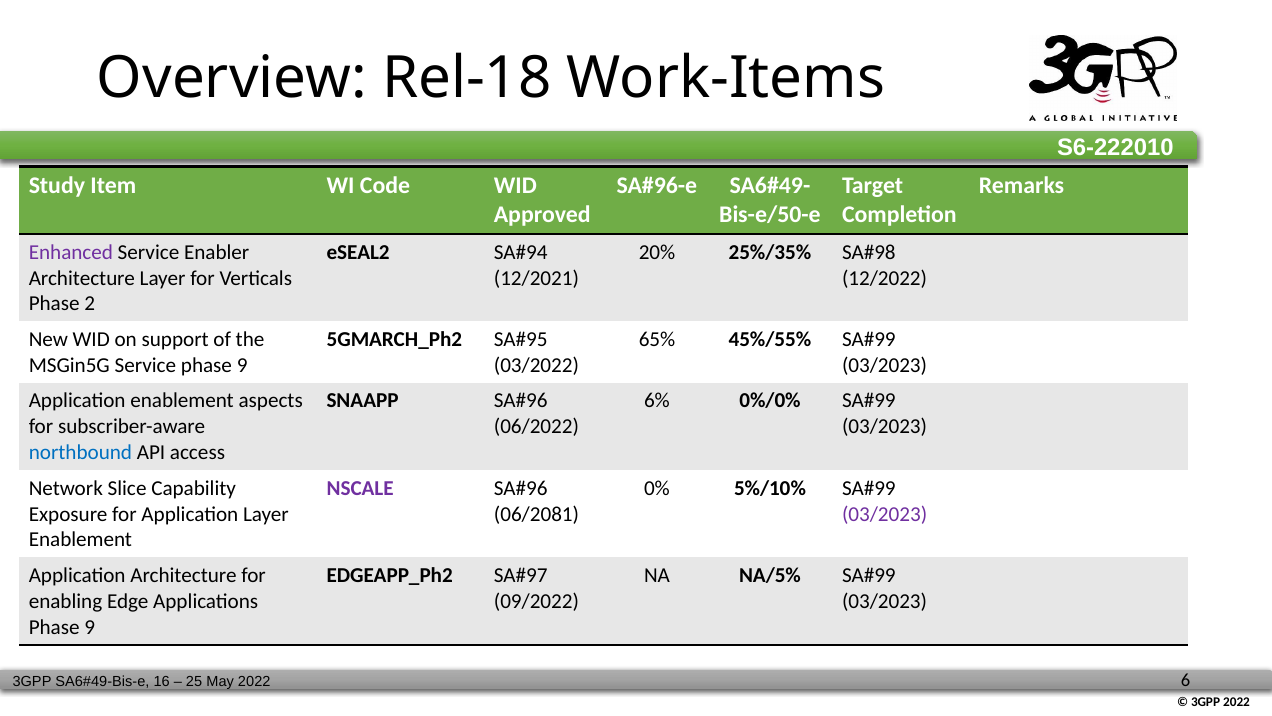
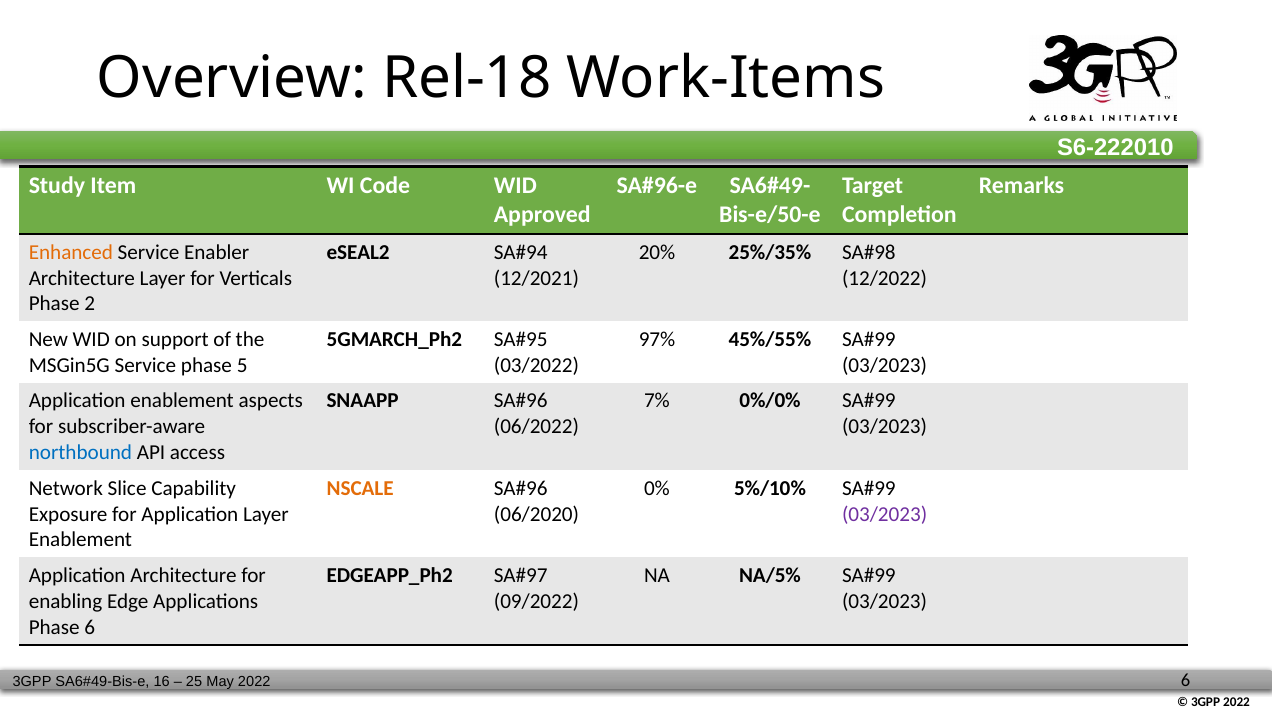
Enhanced colour: purple -> orange (71, 252)
65%: 65% -> 97% (657, 339)
Service phase 9: 9 -> 5 (242, 365)
6%: 6% -> 7% (657, 400)
NSCALE colour: purple -> orange (360, 488)
06/2081: 06/2081 -> 06/2020 (537, 514)
9: 9 -> 6 (90, 627)
